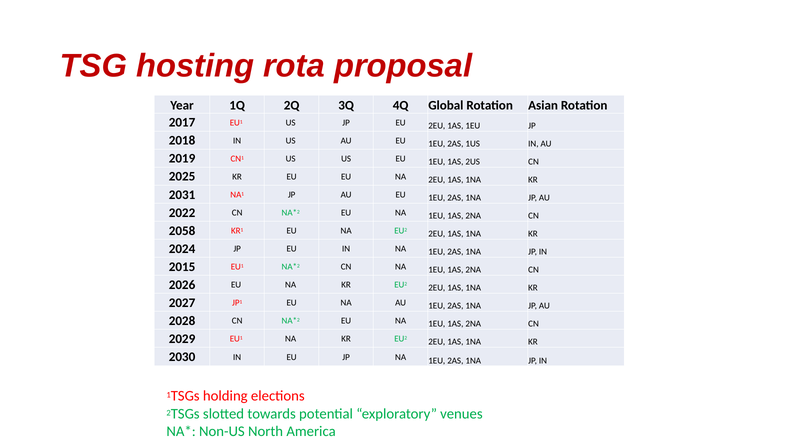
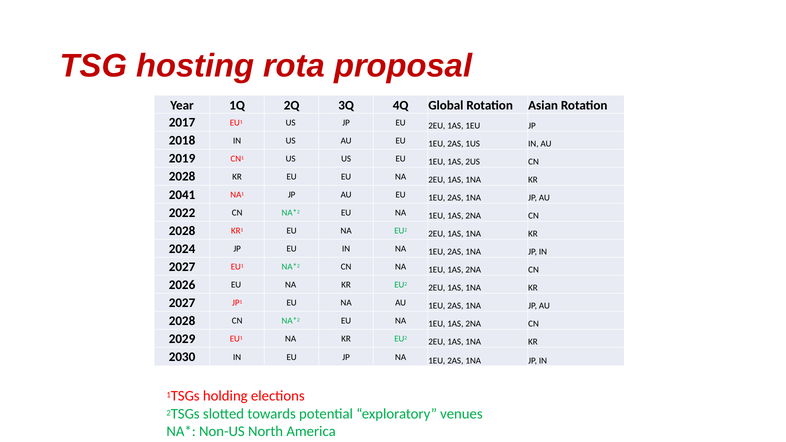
2025: 2025 -> 2028 (182, 177)
2031: 2031 -> 2041 (182, 195)
2058: 2058 -> 2028 (182, 231)
2015: 2015 -> 2027 (182, 267)
